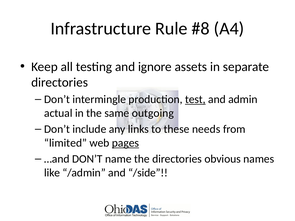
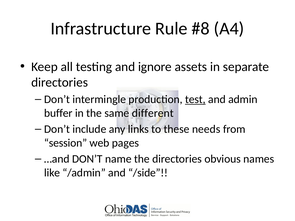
actual: actual -> buffer (58, 113)
outgoing: outgoing -> different (153, 113)
limited: limited -> session (66, 143)
pages underline: present -> none (125, 143)
